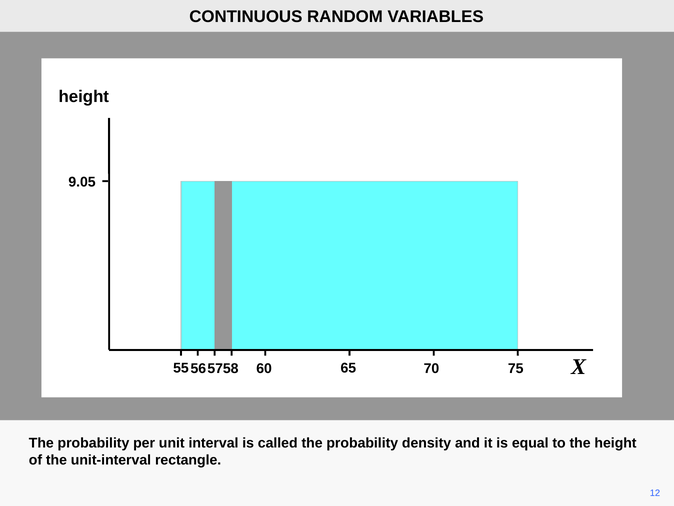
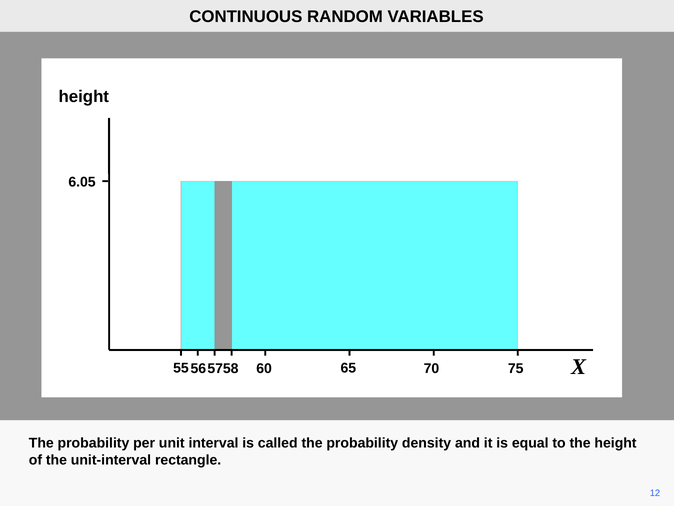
9.05: 9.05 -> 6.05 (82, 182)
